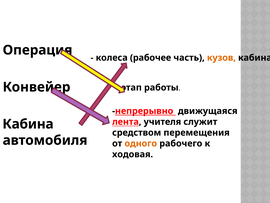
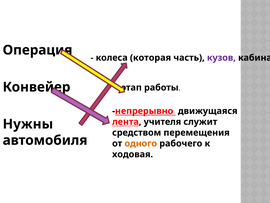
рабочее: рабочее -> которая (150, 58)
кузов colour: orange -> purple (221, 58)
Кабина: Кабина -> Нужны (28, 124)
